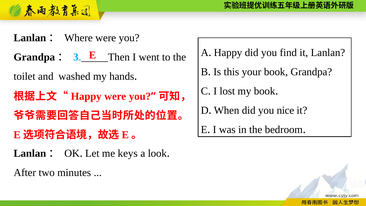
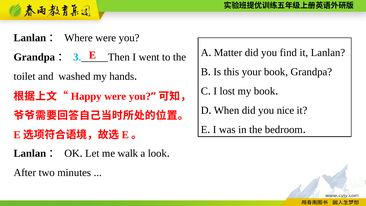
Happy: Happy -> Matter (228, 53)
keys: keys -> walk (128, 153)
